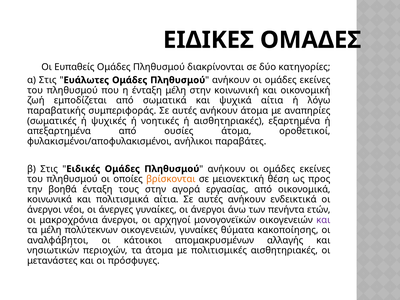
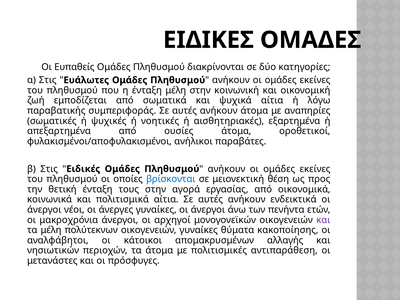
βρίσκονται colour: orange -> blue (171, 179)
βοηθά: βοηθά -> θετική (62, 189)
πολιτισμικές αισθητηριακές: αισθητηριακές -> αντιπαράθεση (284, 251)
